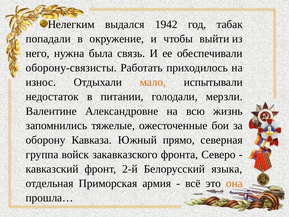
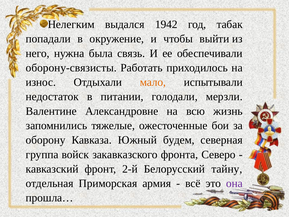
прямо: прямо -> будем (179, 140)
языка: языка -> тайну (227, 169)
она colour: orange -> purple (234, 183)
